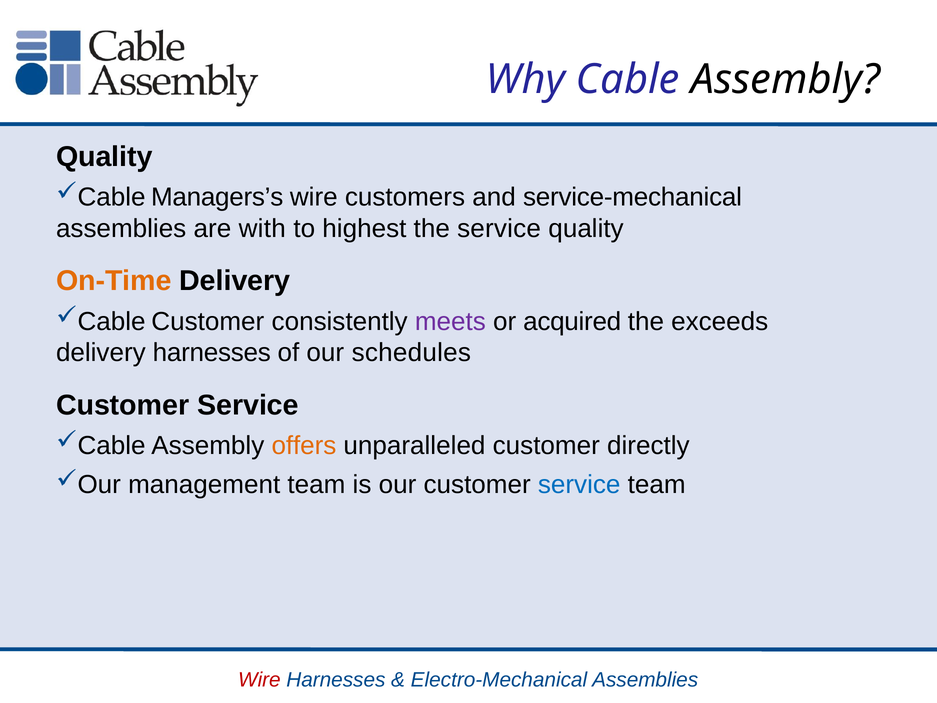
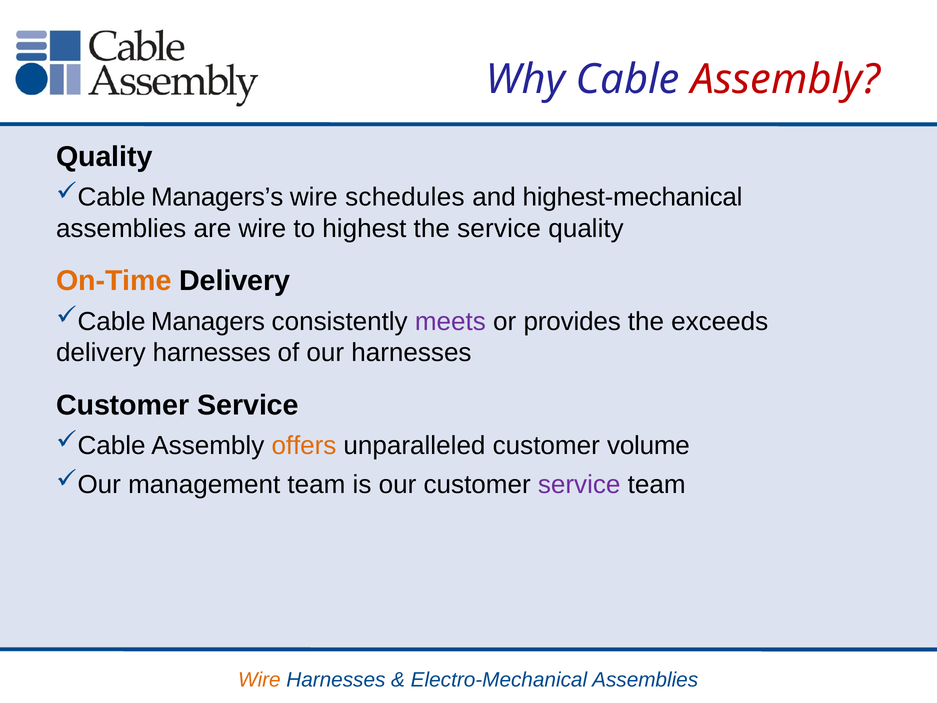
Assembly colour: black -> red (785, 80)
customers: customers -> schedules (405, 197)
service-mechanical: service-mechanical -> highest-mechanical (633, 197)
are with: with -> wire (262, 228)
Customer: Customer -> Managers (208, 321)
acquired: acquired -> provides (572, 321)
our schedules: schedules -> harnesses (411, 353)
directly: directly -> volume (648, 445)
service colour: blue -> purple (579, 485)
Wire colour: red -> orange (259, 680)
